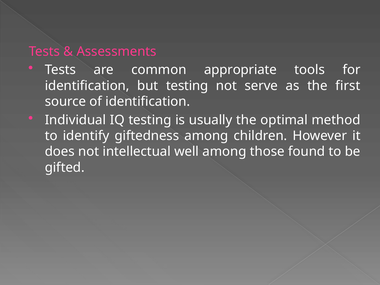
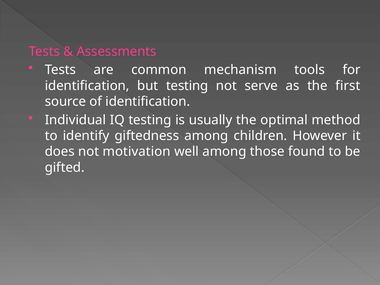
appropriate: appropriate -> mechanism (240, 70)
intellectual: intellectual -> motivation (137, 152)
